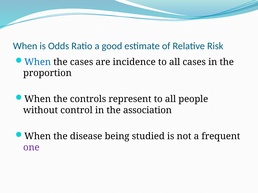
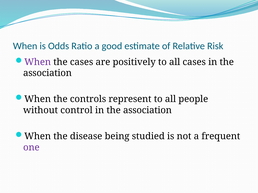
When colour: blue -> purple (38, 62)
incidence: incidence -> positively (134, 62)
proportion: proportion -> association (47, 73)
